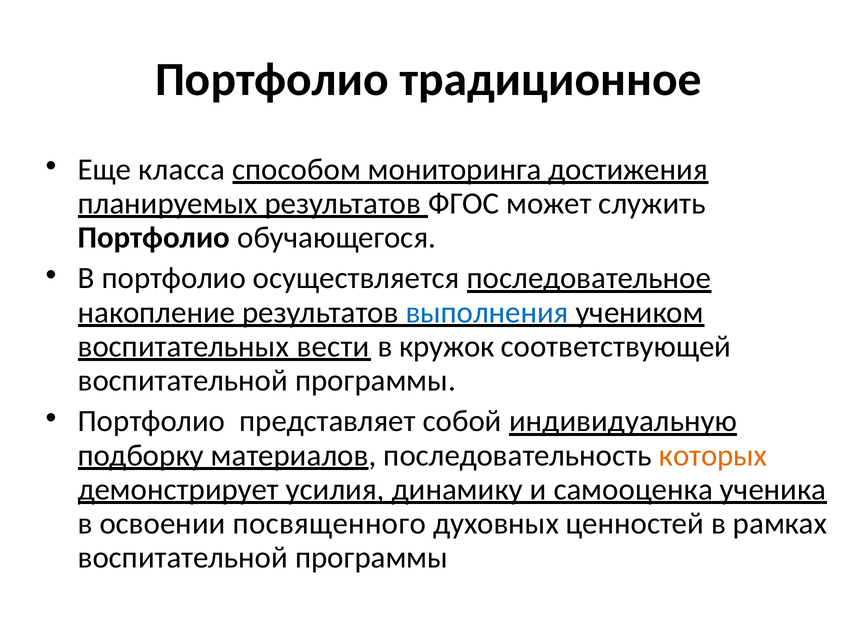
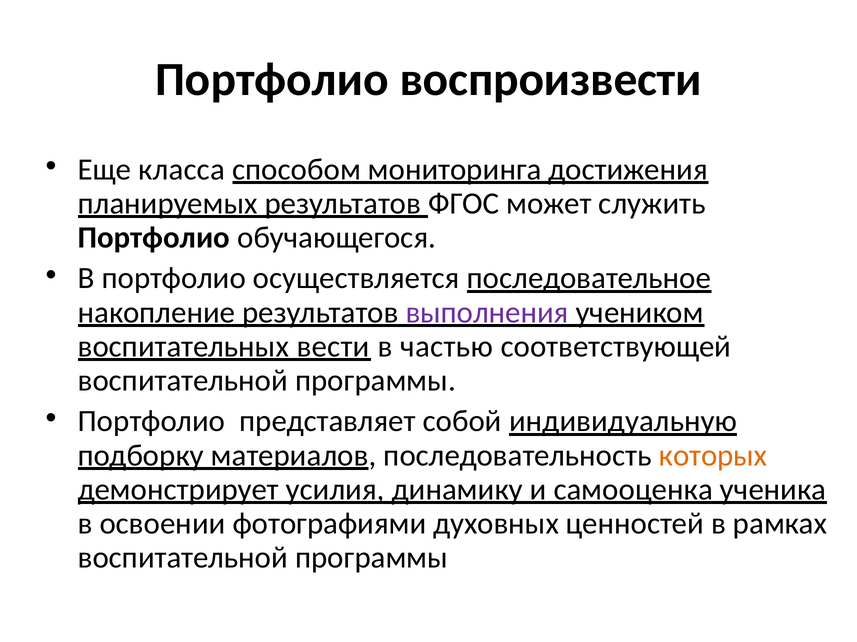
традиционное: традиционное -> воспроизвести (551, 80)
выполнения colour: blue -> purple (487, 313)
кружок: кружок -> частью (447, 347)
посвященного: посвященного -> фотографиями (329, 524)
